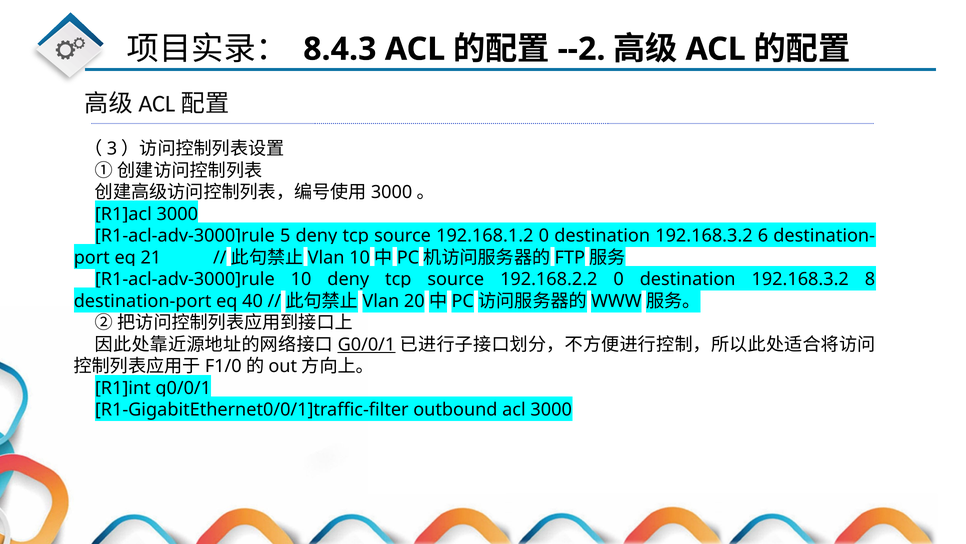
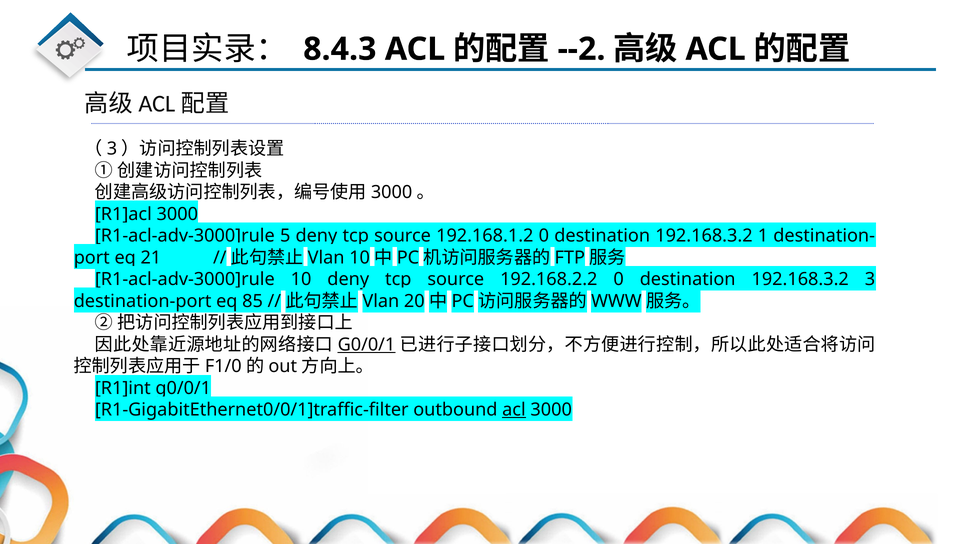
6: 6 -> 1 (763, 236)
8: 8 -> 3 (870, 279)
40: 40 -> 85 (253, 301)
acl underline: none -> present (514, 409)
